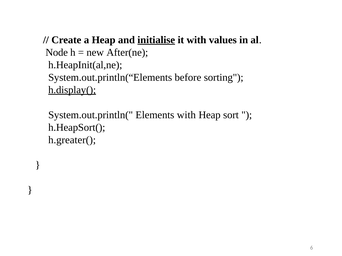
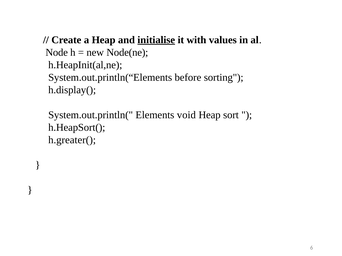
After(ne: After(ne -> Node(ne (127, 52)
h.display( underline: present -> none (72, 90)
Elements with: with -> void (186, 115)
